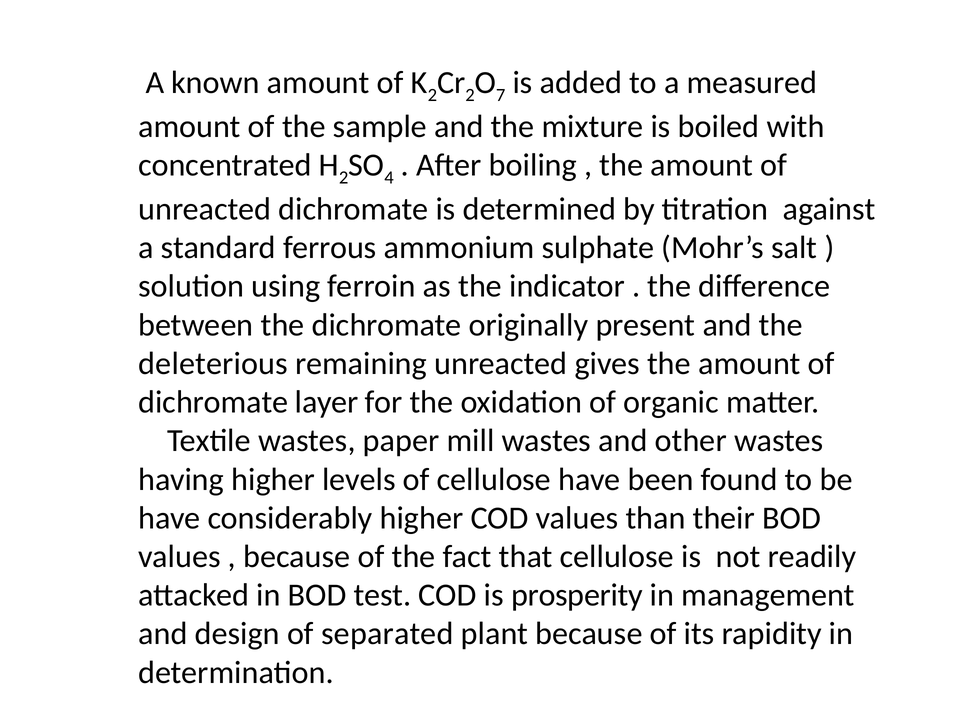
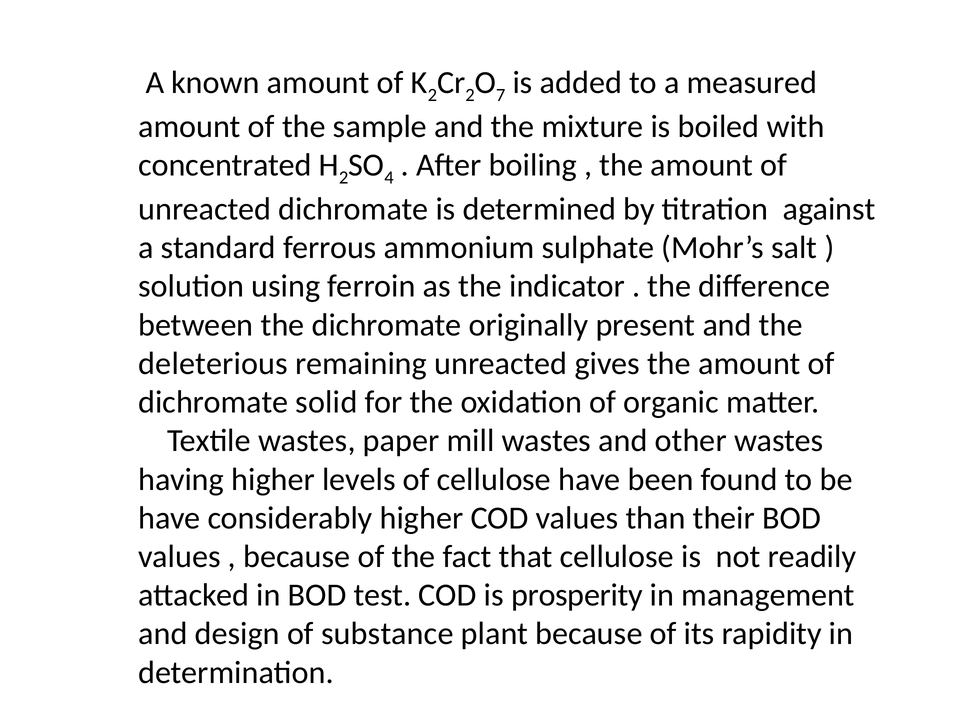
layer: layer -> solid (326, 402)
separated: separated -> substance (387, 634)
